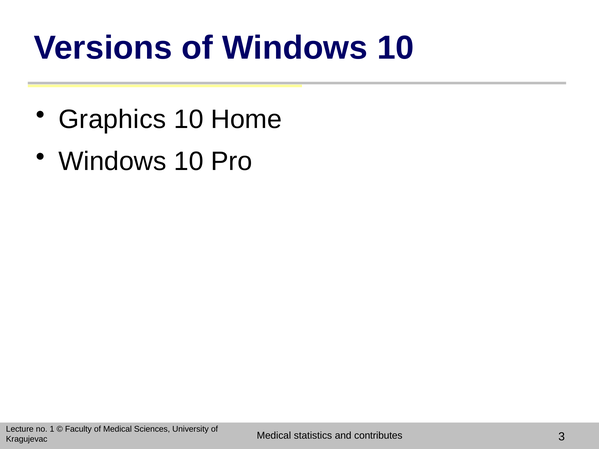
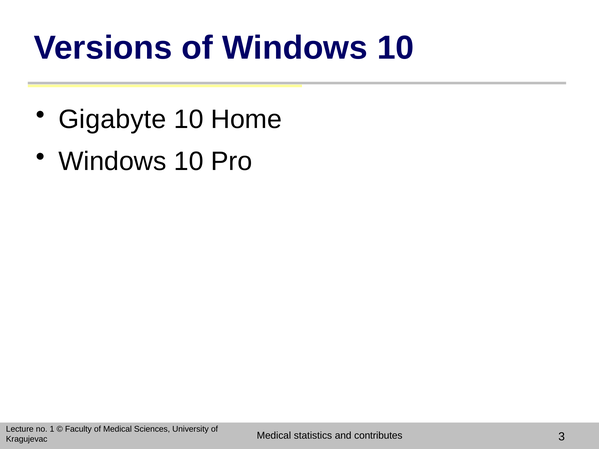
Graphics: Graphics -> Gigabyte (112, 119)
